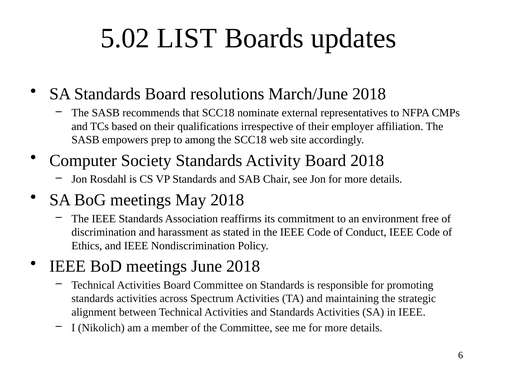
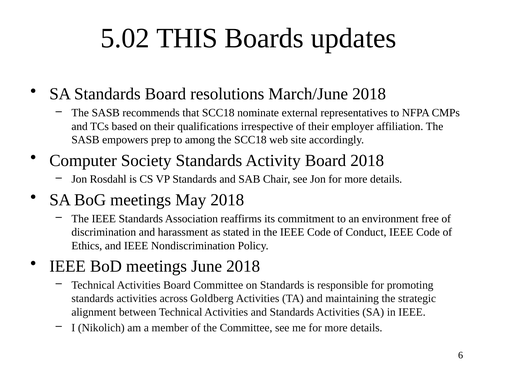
LIST: LIST -> THIS (187, 38)
Spectrum: Spectrum -> Goldberg (212, 298)
